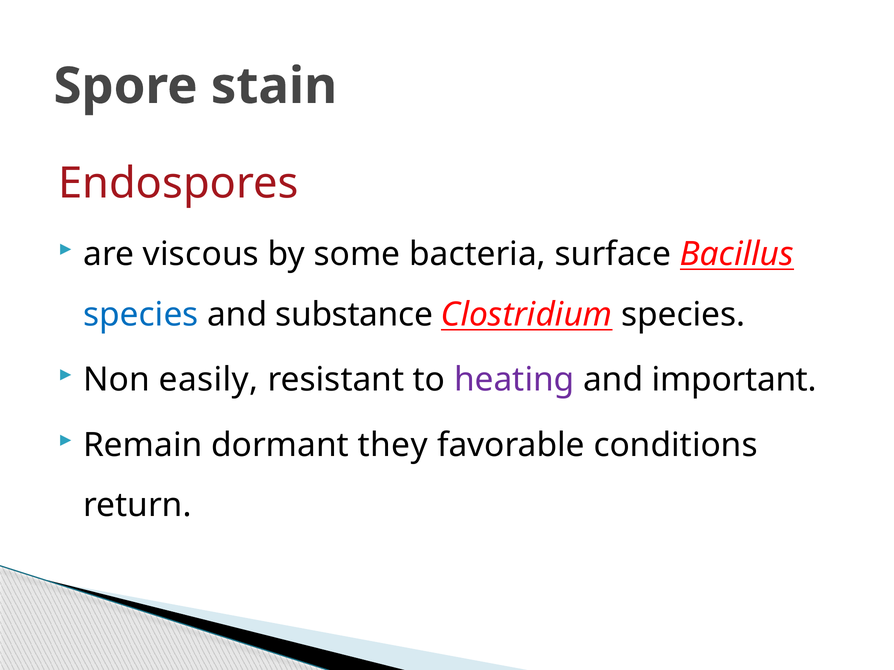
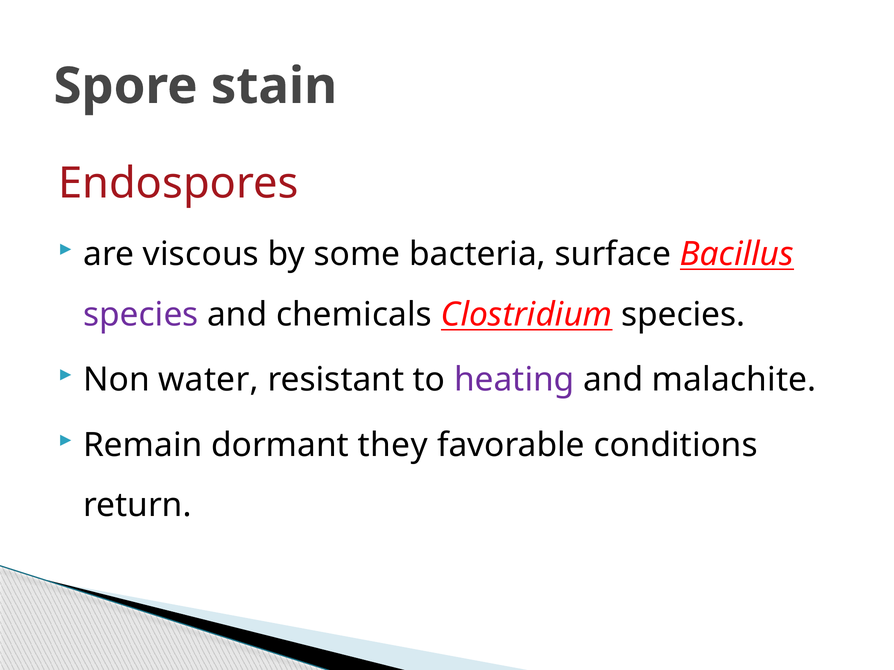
species colour: blue -> purple (141, 315)
substance: substance -> chemicals (354, 315)
easily: easily -> water (209, 380)
important: important -> malachite (734, 380)
